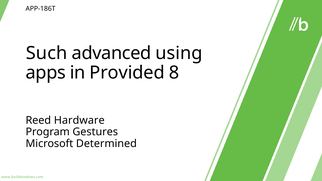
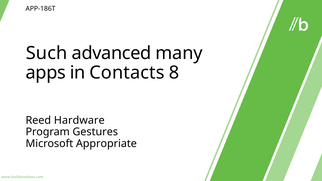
using: using -> many (179, 53)
Provided: Provided -> Contacts (127, 73)
Determined: Determined -> Appropriate (106, 144)
